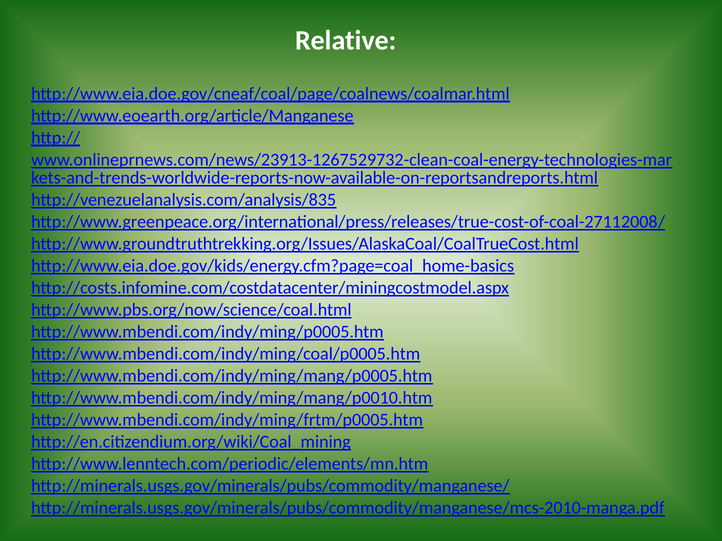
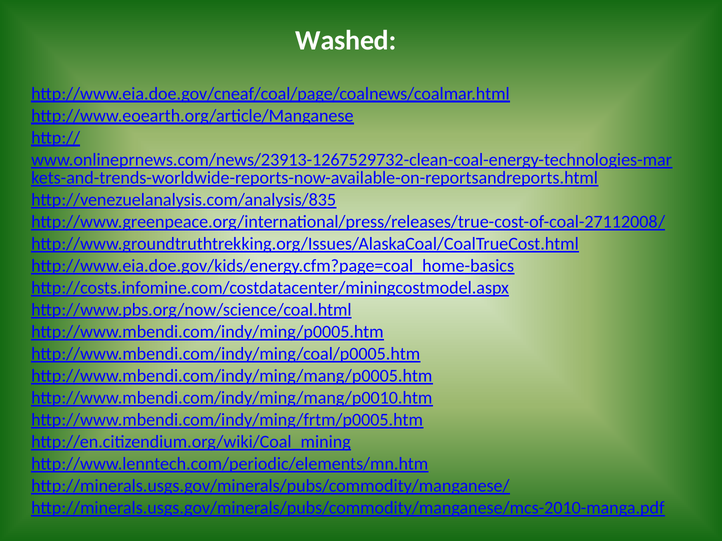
Relative: Relative -> Washed (346, 40)
